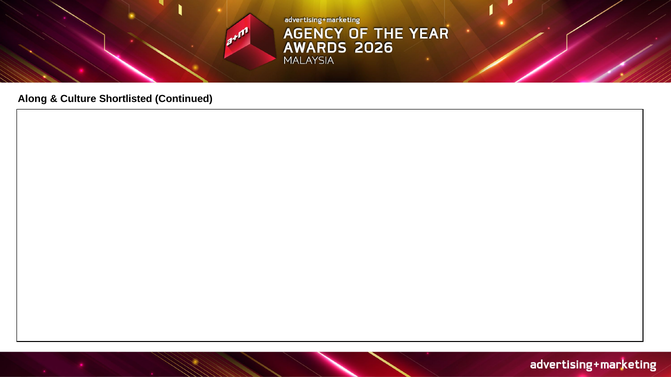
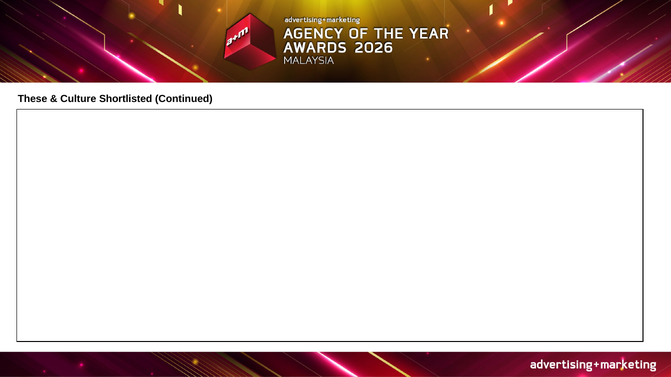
Along: Along -> These (32, 99)
